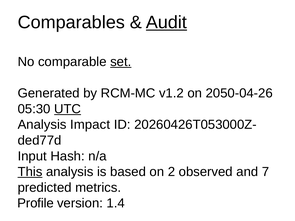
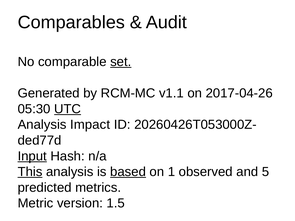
Audit underline: present -> none (166, 22)
v1.2: v1.2 -> v1.1 (171, 93)
2050-04-26: 2050-04-26 -> 2017-04-26 (239, 93)
Input underline: none -> present (32, 156)
based underline: none -> present (128, 172)
2: 2 -> 1 (171, 172)
7: 7 -> 5 (266, 172)
Profile: Profile -> Metric (36, 203)
1.4: 1.4 -> 1.5 (116, 203)
